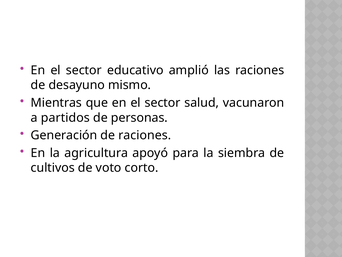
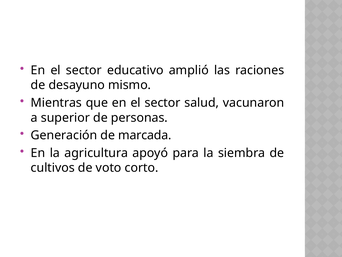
partidos: partidos -> superior (65, 117)
de raciones: raciones -> marcada (145, 135)
